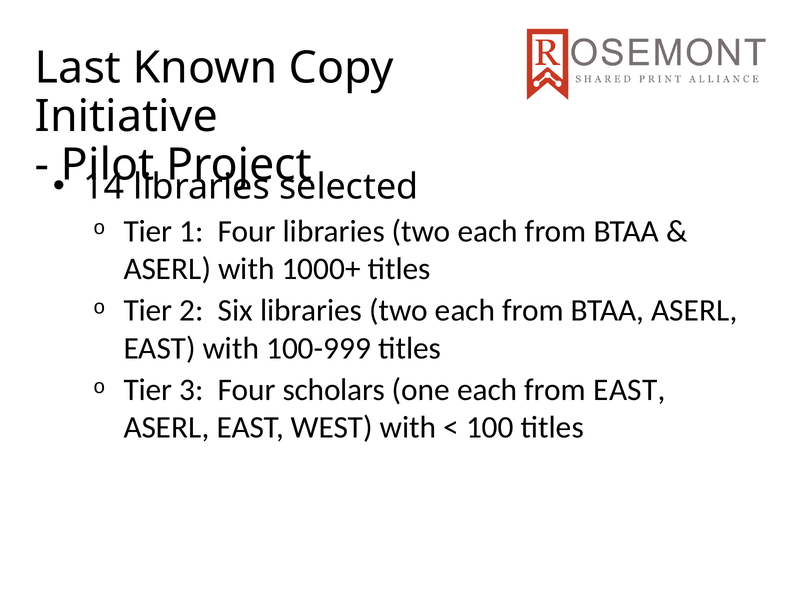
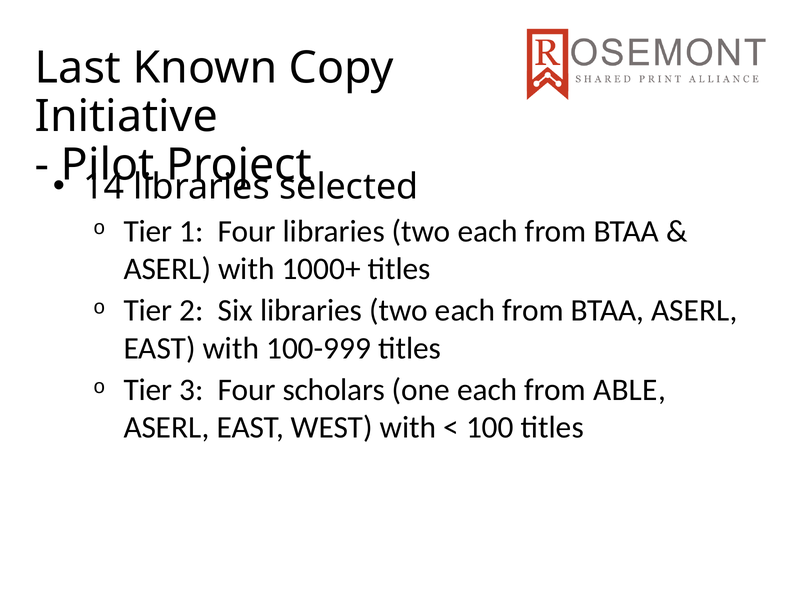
from EAST: EAST -> ABLE (630, 390)
